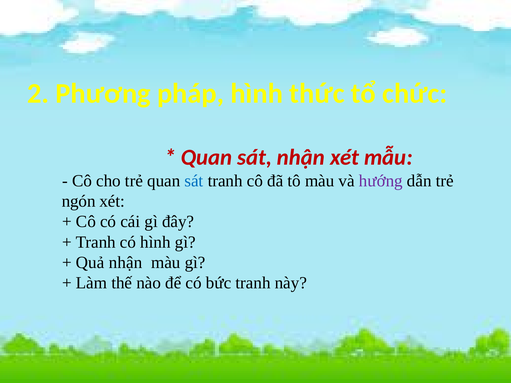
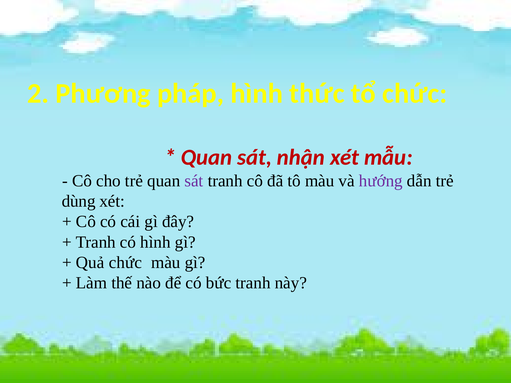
sát colour: blue -> purple (194, 181)
ngón: ngón -> dùng (79, 201)
Quả nhận: nhận -> chức (126, 263)
